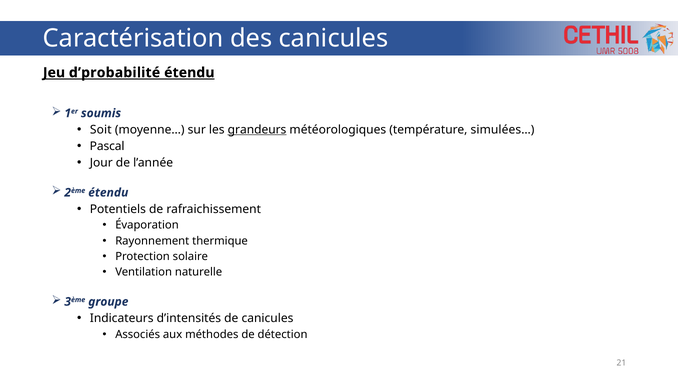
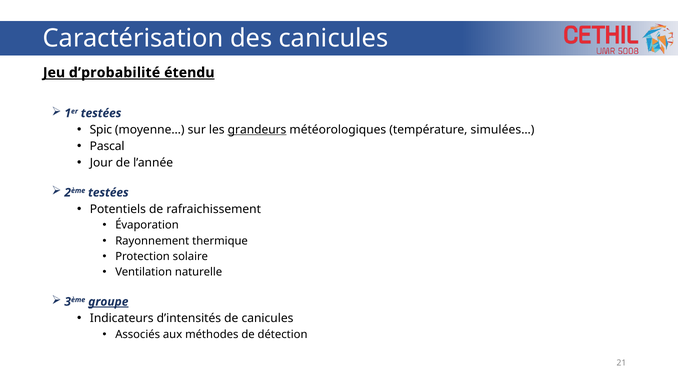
1er soumis: soumis -> testées (101, 113)
Soit: Soit -> Spic (101, 130)
2ème étendu: étendu -> testées (108, 193)
groupe underline: none -> present (108, 302)
